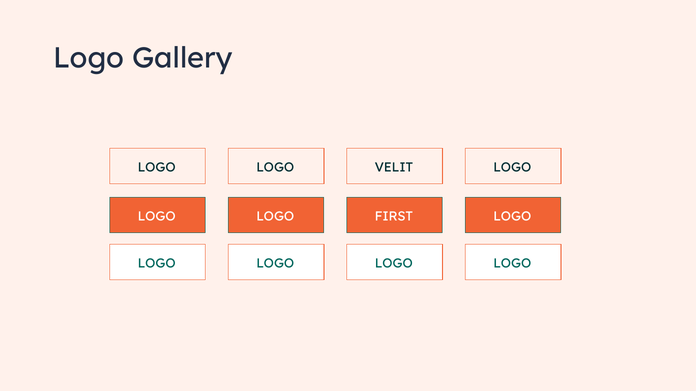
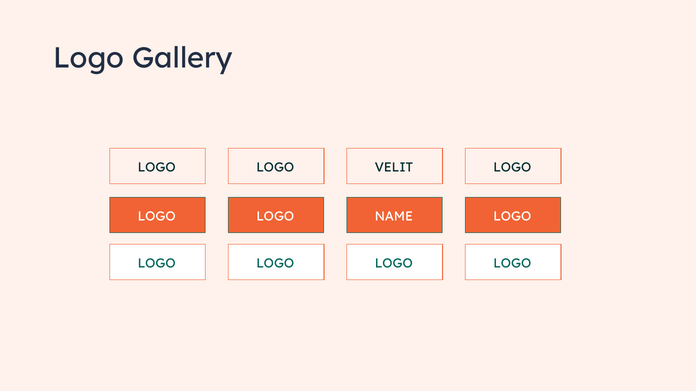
FIRST: FIRST -> NAME (394, 217)
